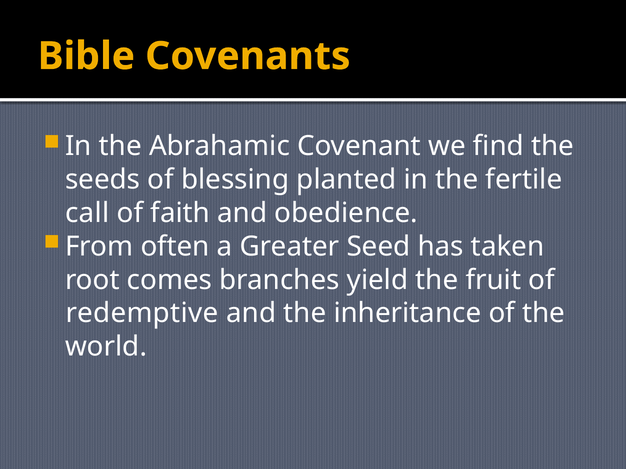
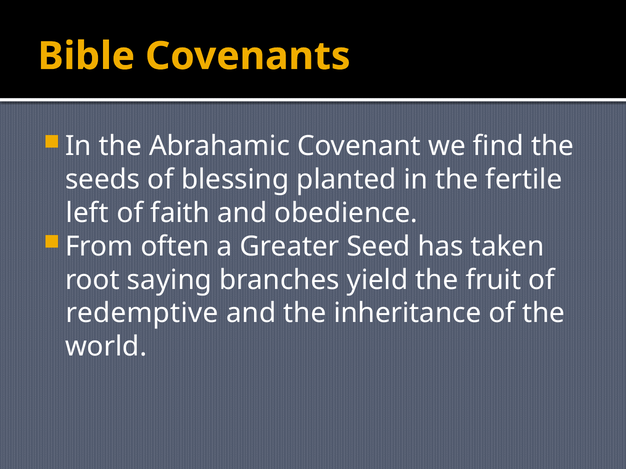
call: call -> left (87, 213)
comes: comes -> saying (169, 280)
